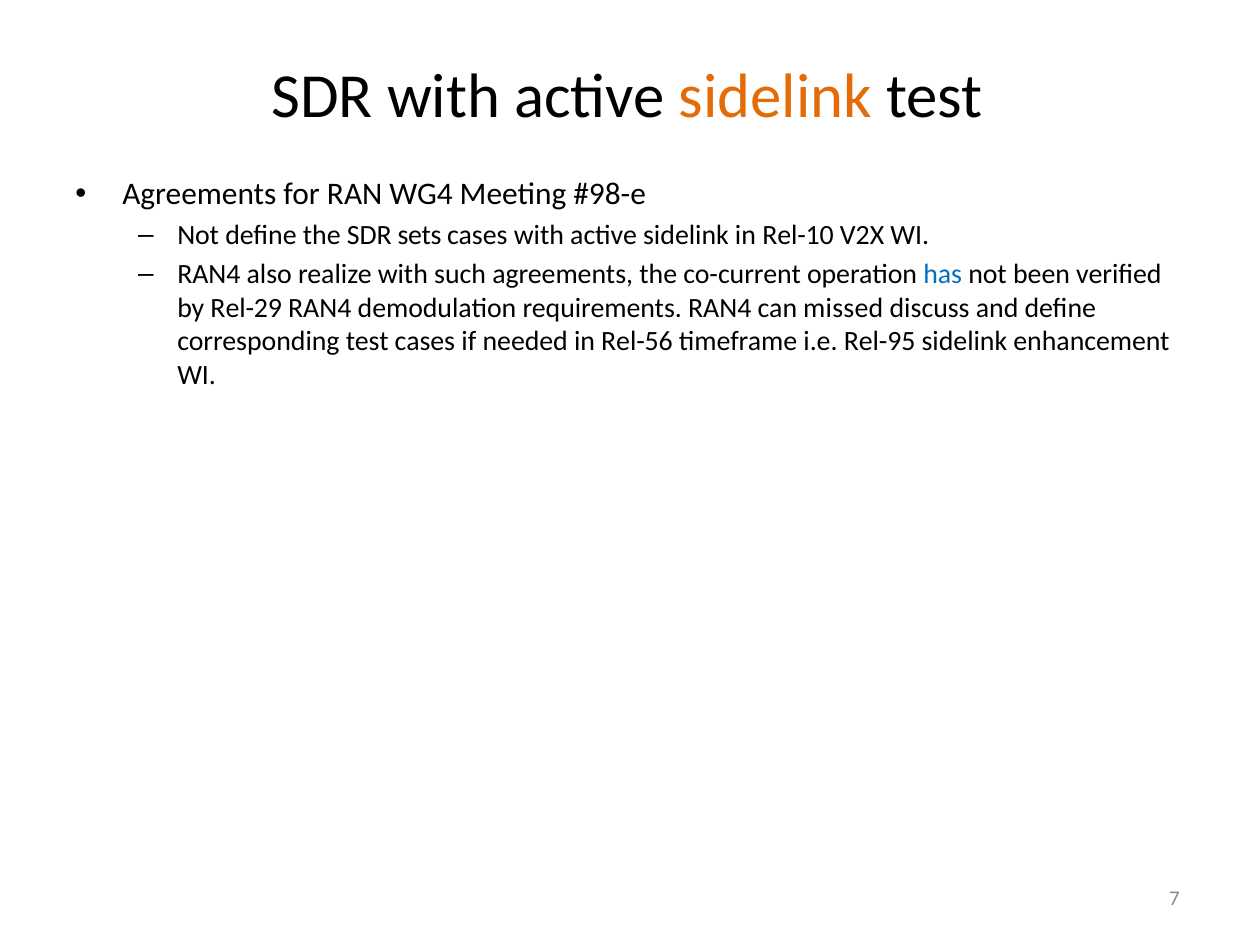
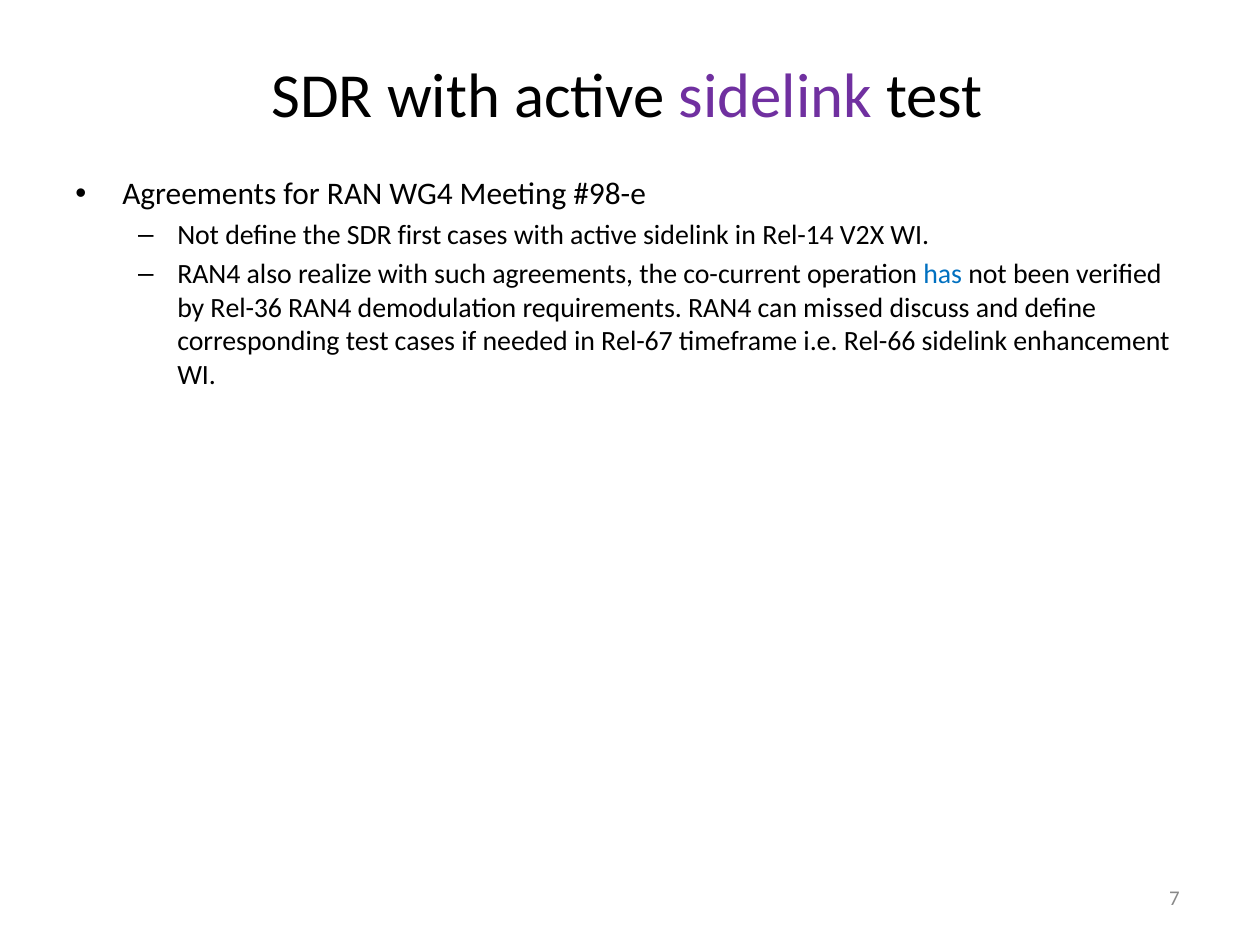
sidelink colour: orange -> purple (775, 96)
sets: sets -> first (420, 236)
Rel-10: Rel-10 -> Rel-14 (798, 236)
Rel-29: Rel-29 -> Rel-36 (246, 308)
Rel-56: Rel-56 -> Rel-67 (637, 341)
Rel-95: Rel-95 -> Rel-66 (880, 341)
